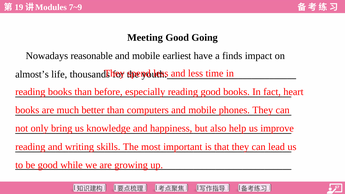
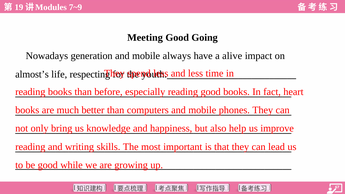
reasonable: reasonable -> generation (92, 56)
earliest: earliest -> always (177, 56)
finds: finds -> alive (232, 56)
thousands: thousands -> respecting (90, 74)
